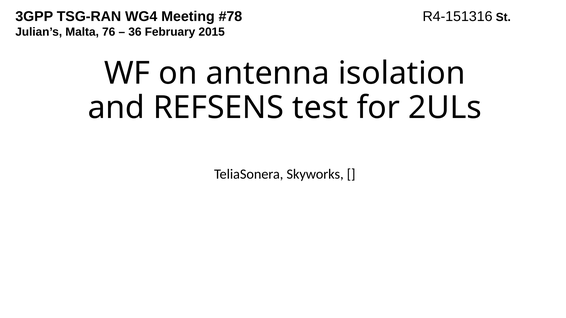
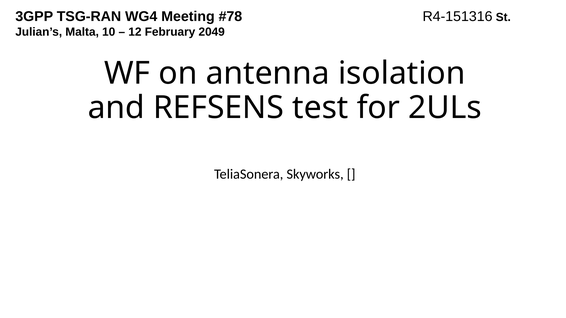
76: 76 -> 10 (109, 32)
36: 36 -> 12 (135, 32)
2015: 2015 -> 2049 (212, 32)
